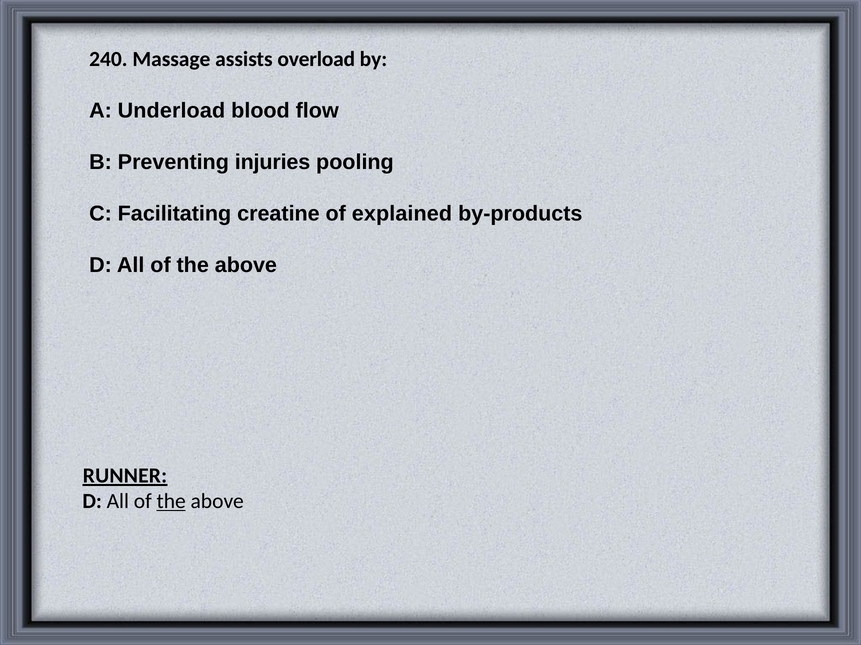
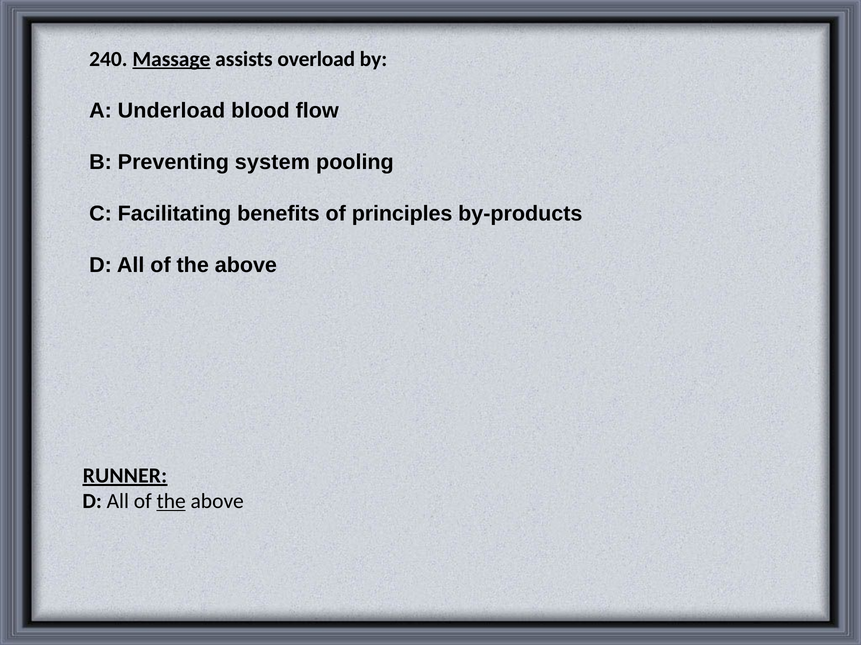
Massage underline: none -> present (171, 59)
injuries: injuries -> system (272, 162)
creatine: creatine -> benefits (278, 214)
explained: explained -> principles (402, 214)
